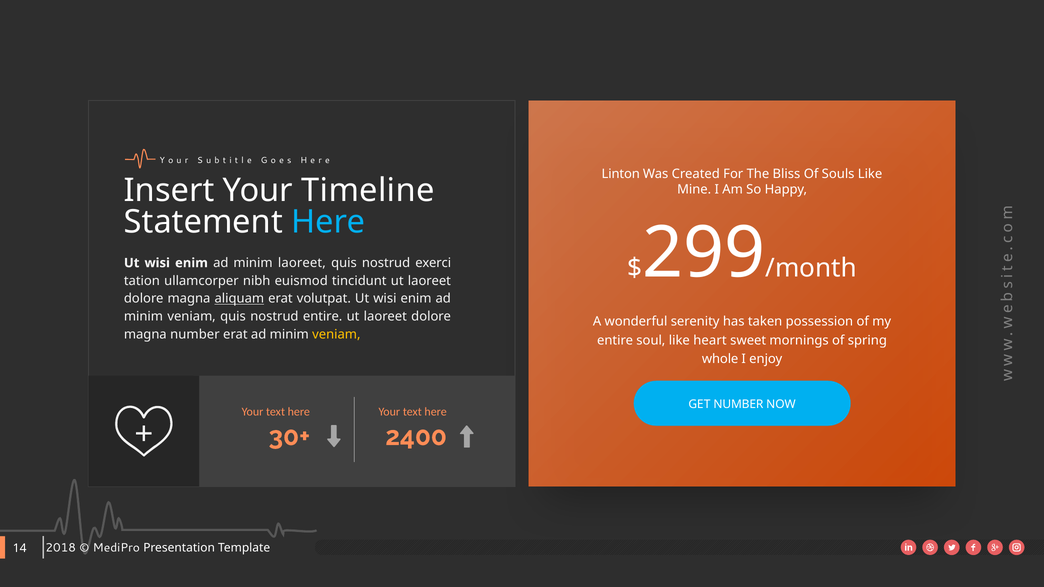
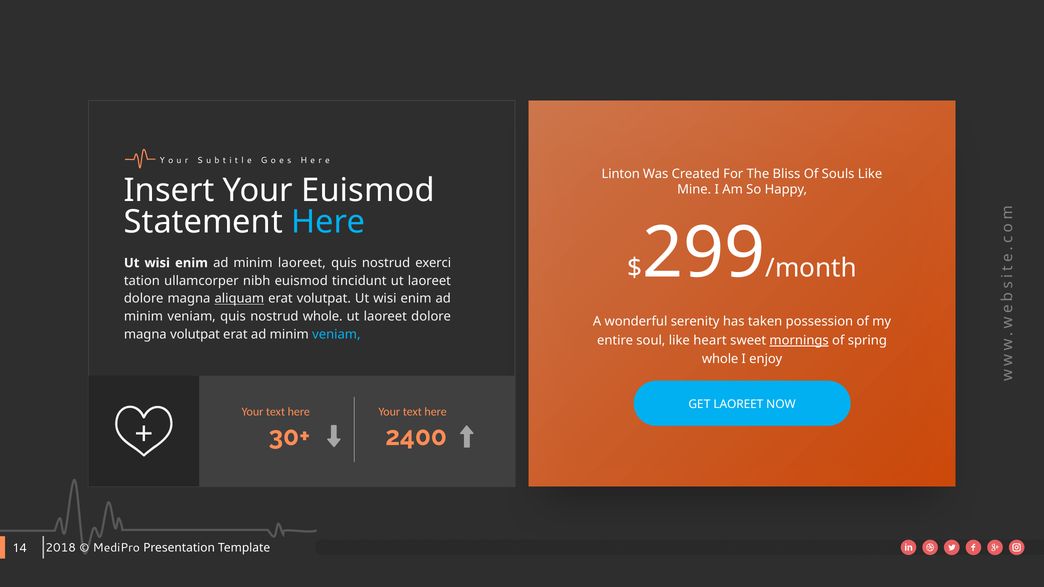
Your Timeline: Timeline -> Euismod (368, 191)
nostrud entire: entire -> whole (323, 317)
magna number: number -> volutpat (195, 334)
veniam colour: yellow -> light blue (336, 334)
mornings underline: none -> present (799, 341)
GET NUMBER: NUMBER -> LAOREET (738, 404)
